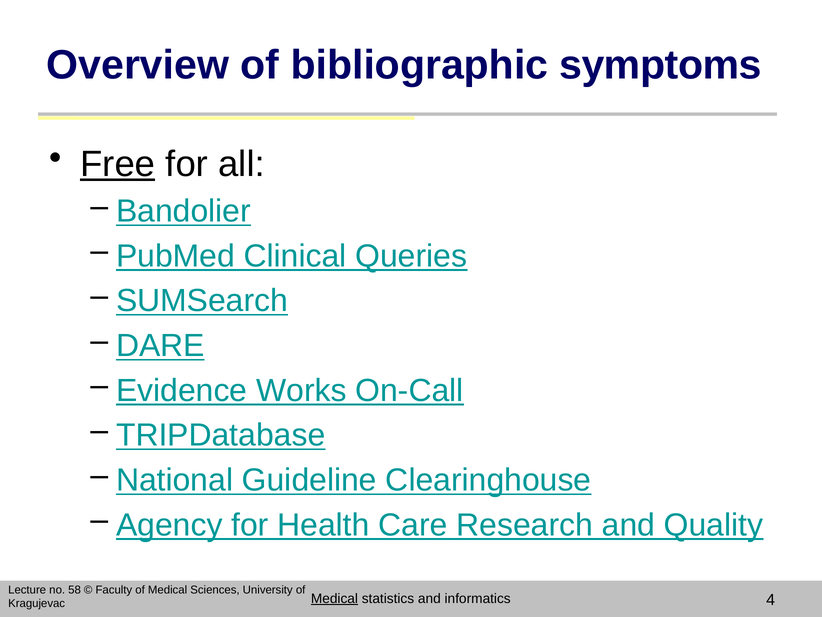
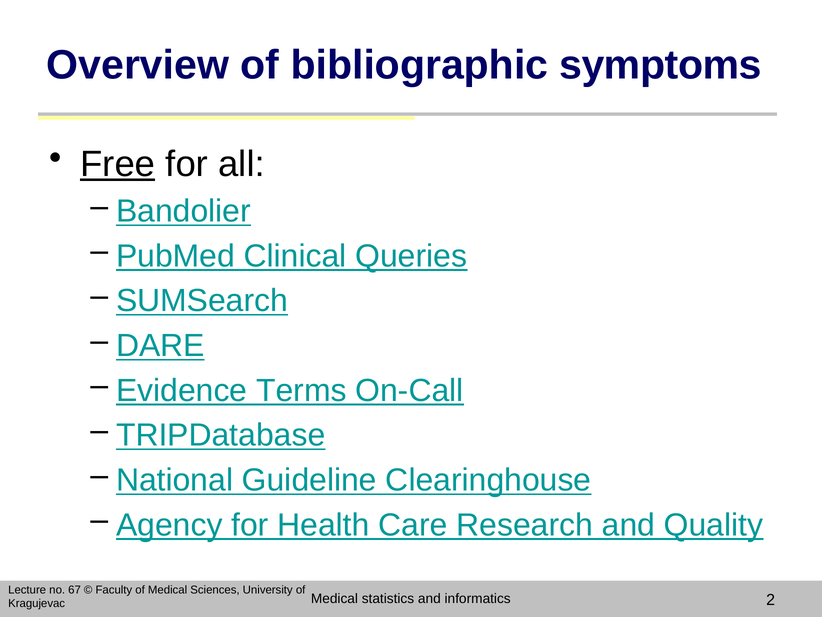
Works: Works -> Terms (301, 390)
58: 58 -> 67 (75, 589)
Medical underline: present -> none (334, 598)
4: 4 -> 2 (771, 600)
